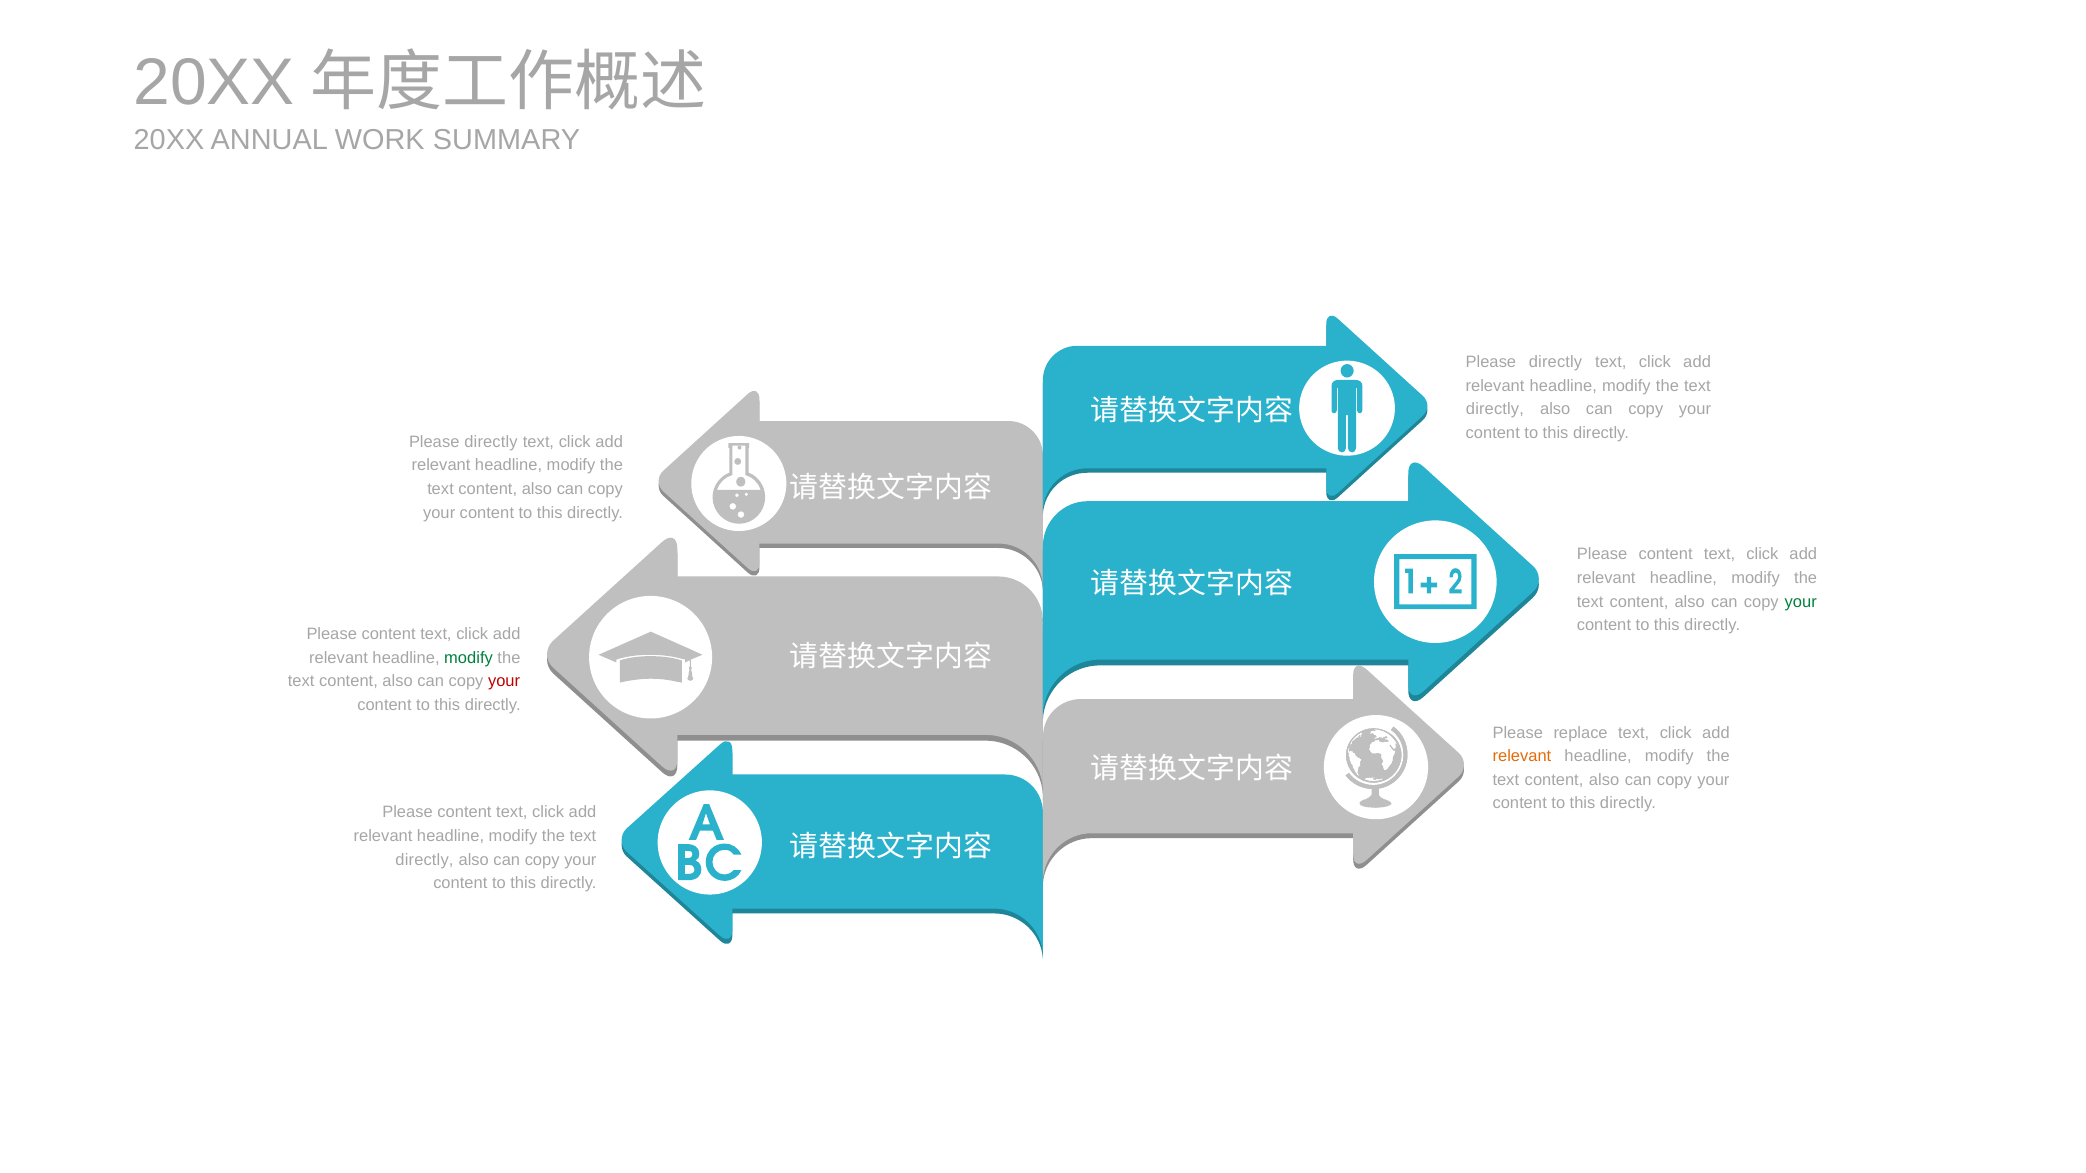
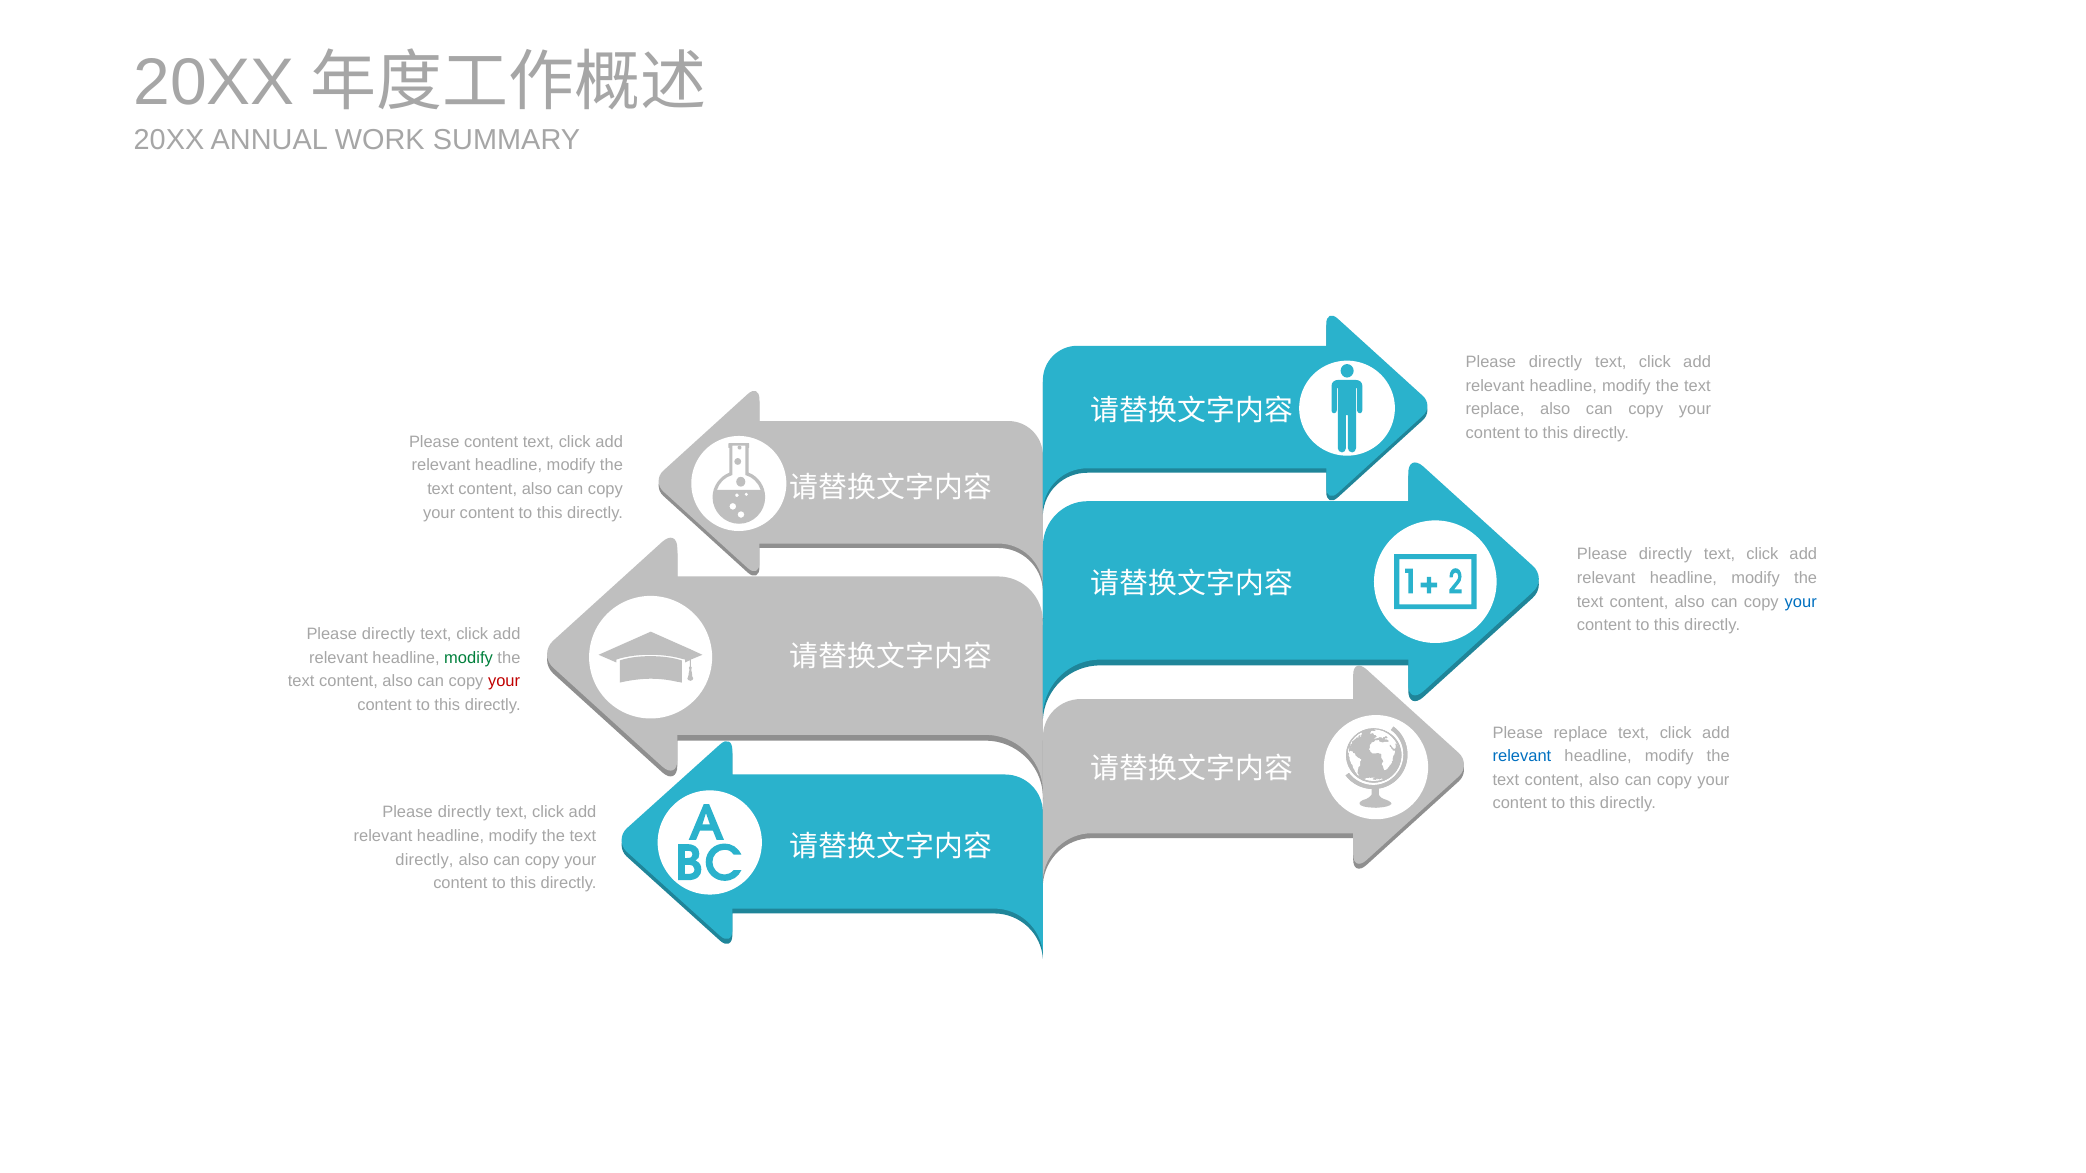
directly: directly -> replace (1495, 409)
directly: directly -> content (491, 442)
content: content -> directly (1666, 554)
your colour: green -> blue (1801, 602)
content: content -> directly (389, 634)
relevant colour: orange -> blue (1522, 756)
content: content -> directly (464, 813)
